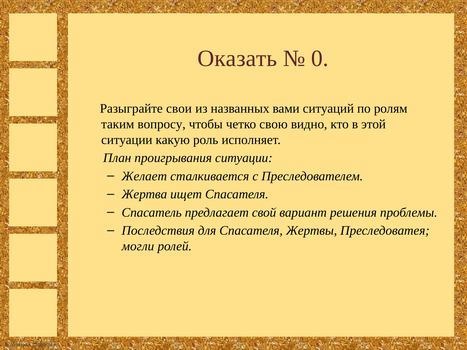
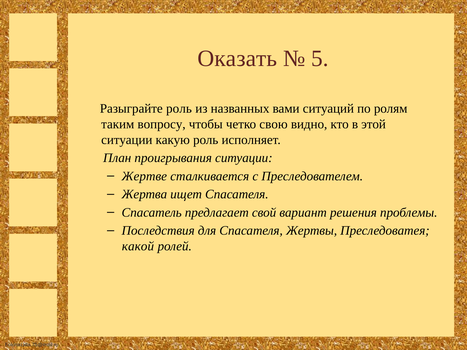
0: 0 -> 5 (320, 58)
Разыграйте свои: свои -> роль (179, 109)
Желает: Желает -> Жертве (144, 176)
могли: могли -> какой (138, 246)
